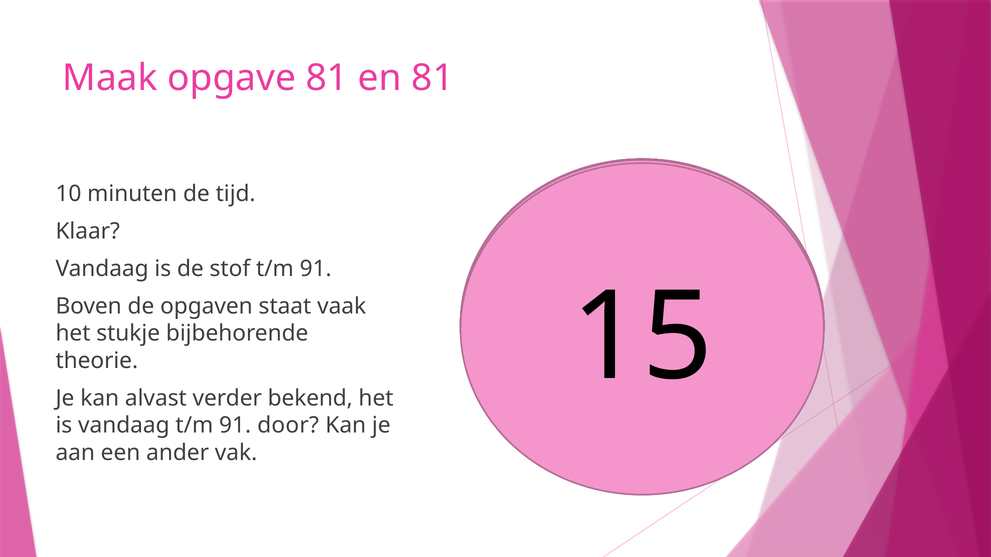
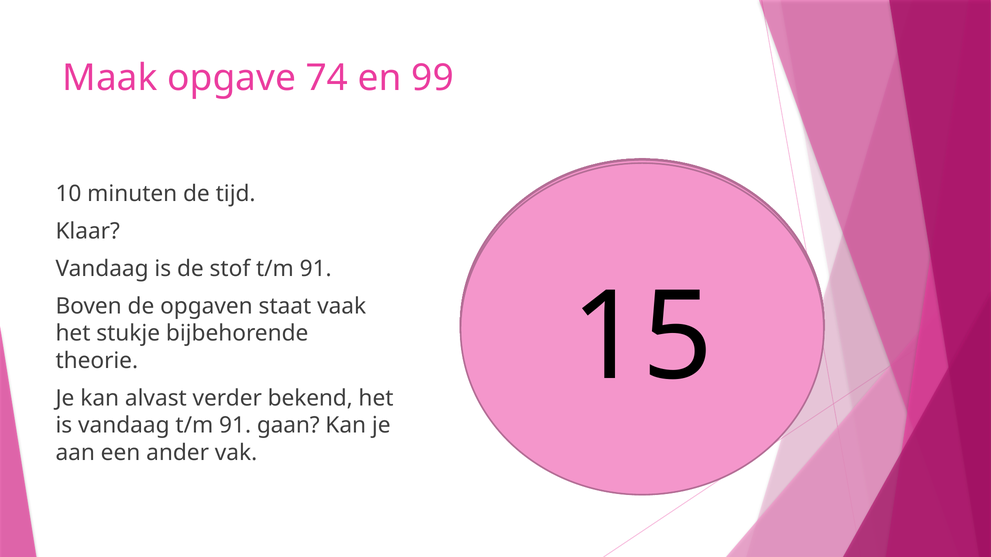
opgave 81: 81 -> 74 (327, 78)
en 81: 81 -> 99 (433, 78)
door: door -> gaan (288, 426)
